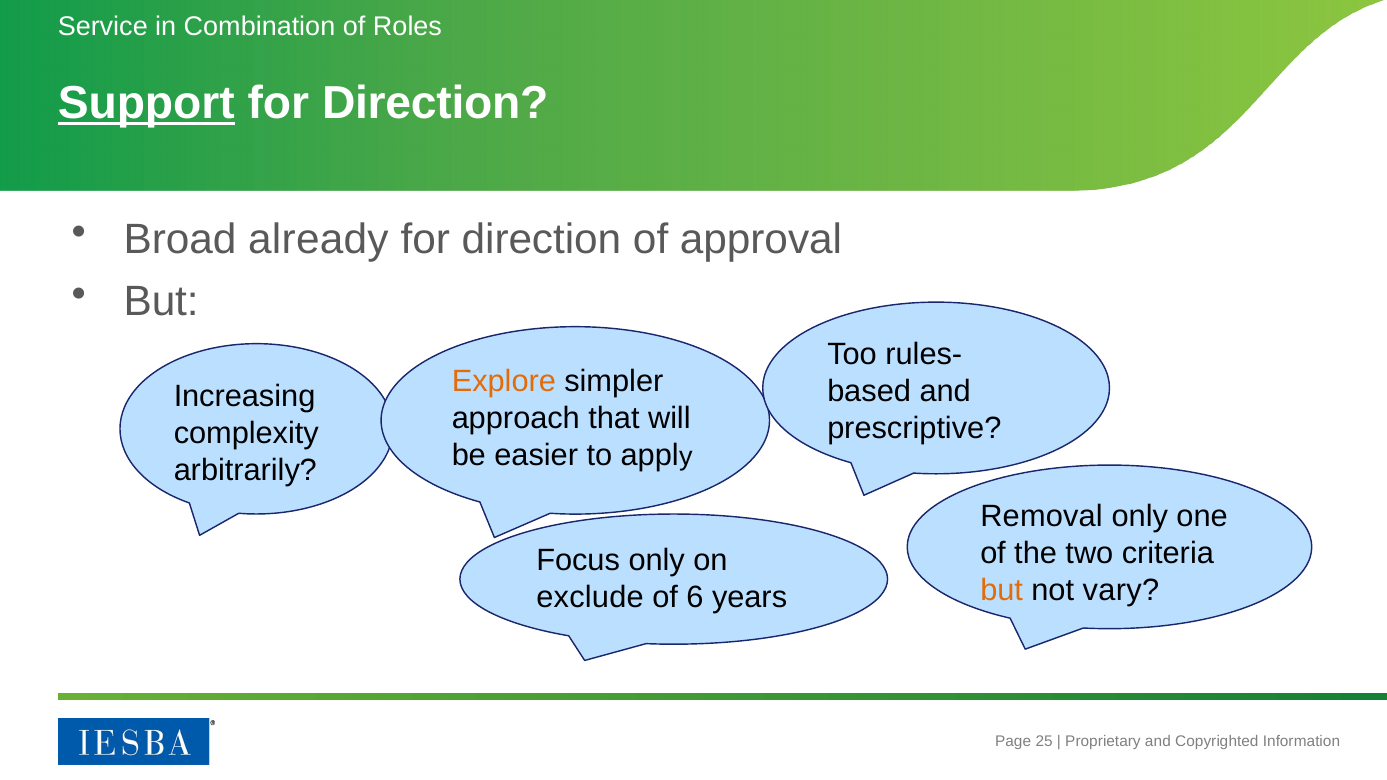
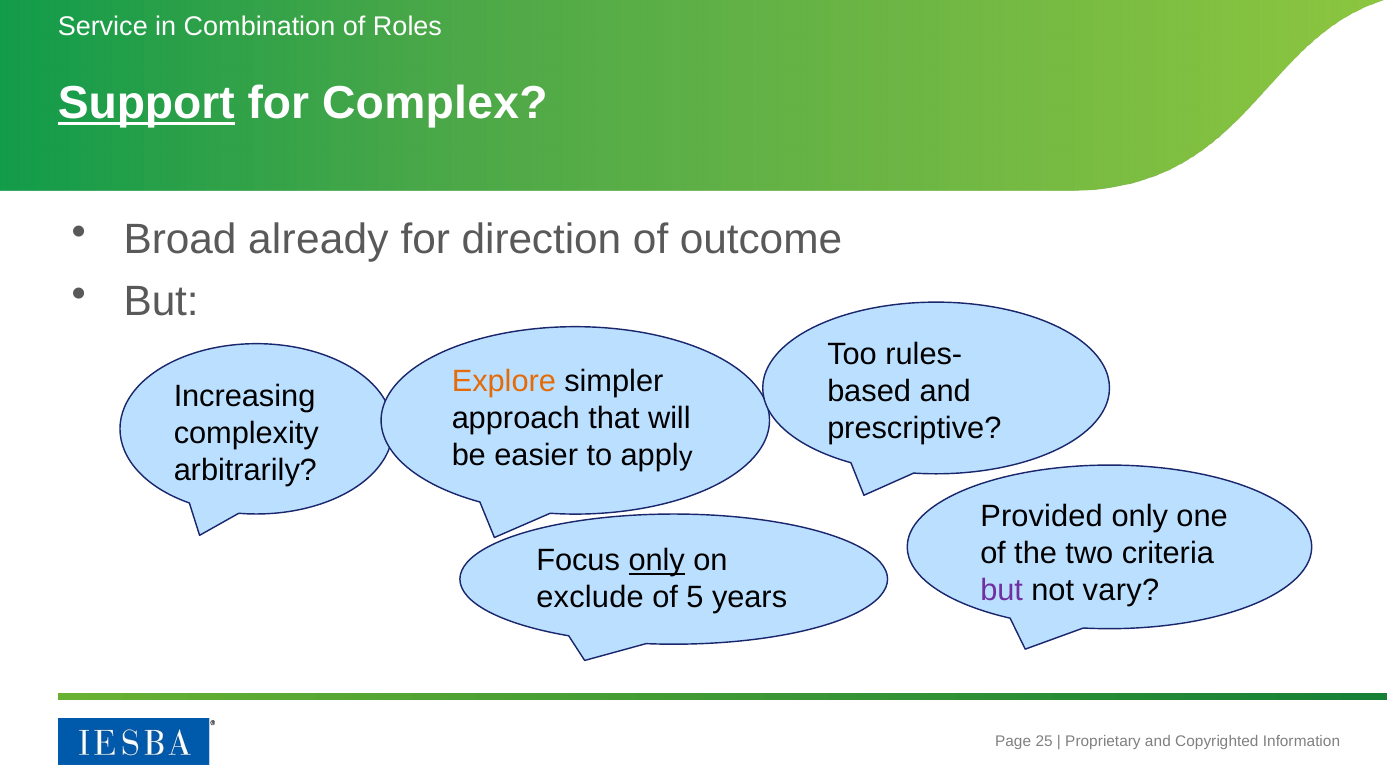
Direction: Direction -> Complex (435, 104)
approval: approval -> outcome (761, 239)
Removal: Removal -> Provided (1042, 517)
only underline: none -> present (657, 561)
but colour: orange -> purple (1002, 591)
6: 6 -> 5 (695, 598)
